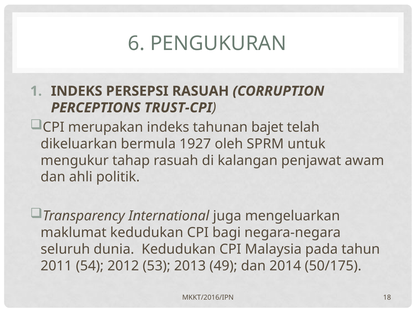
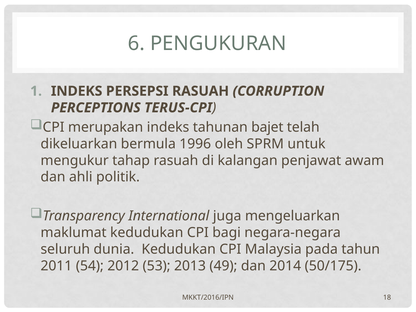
TRUST-CPI: TRUST-CPI -> TERUS-CPI (178, 108)
1927: 1927 -> 1996 (195, 144)
